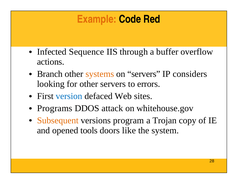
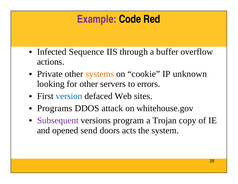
Example colour: orange -> purple (97, 19)
Branch: Branch -> Private (50, 74)
on servers: servers -> cookie (144, 74)
considers: considers -> unknown (190, 74)
Subsequent colour: orange -> purple (58, 120)
tools: tools -> send (89, 130)
like: like -> acts (129, 130)
